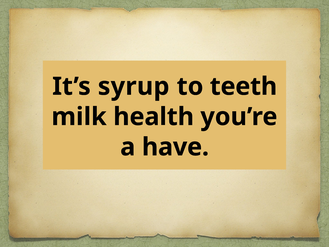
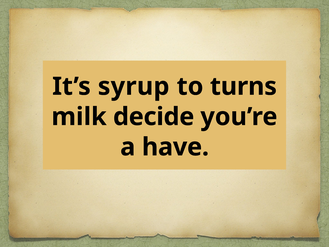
teeth: teeth -> turns (243, 86)
health: health -> decide (154, 117)
